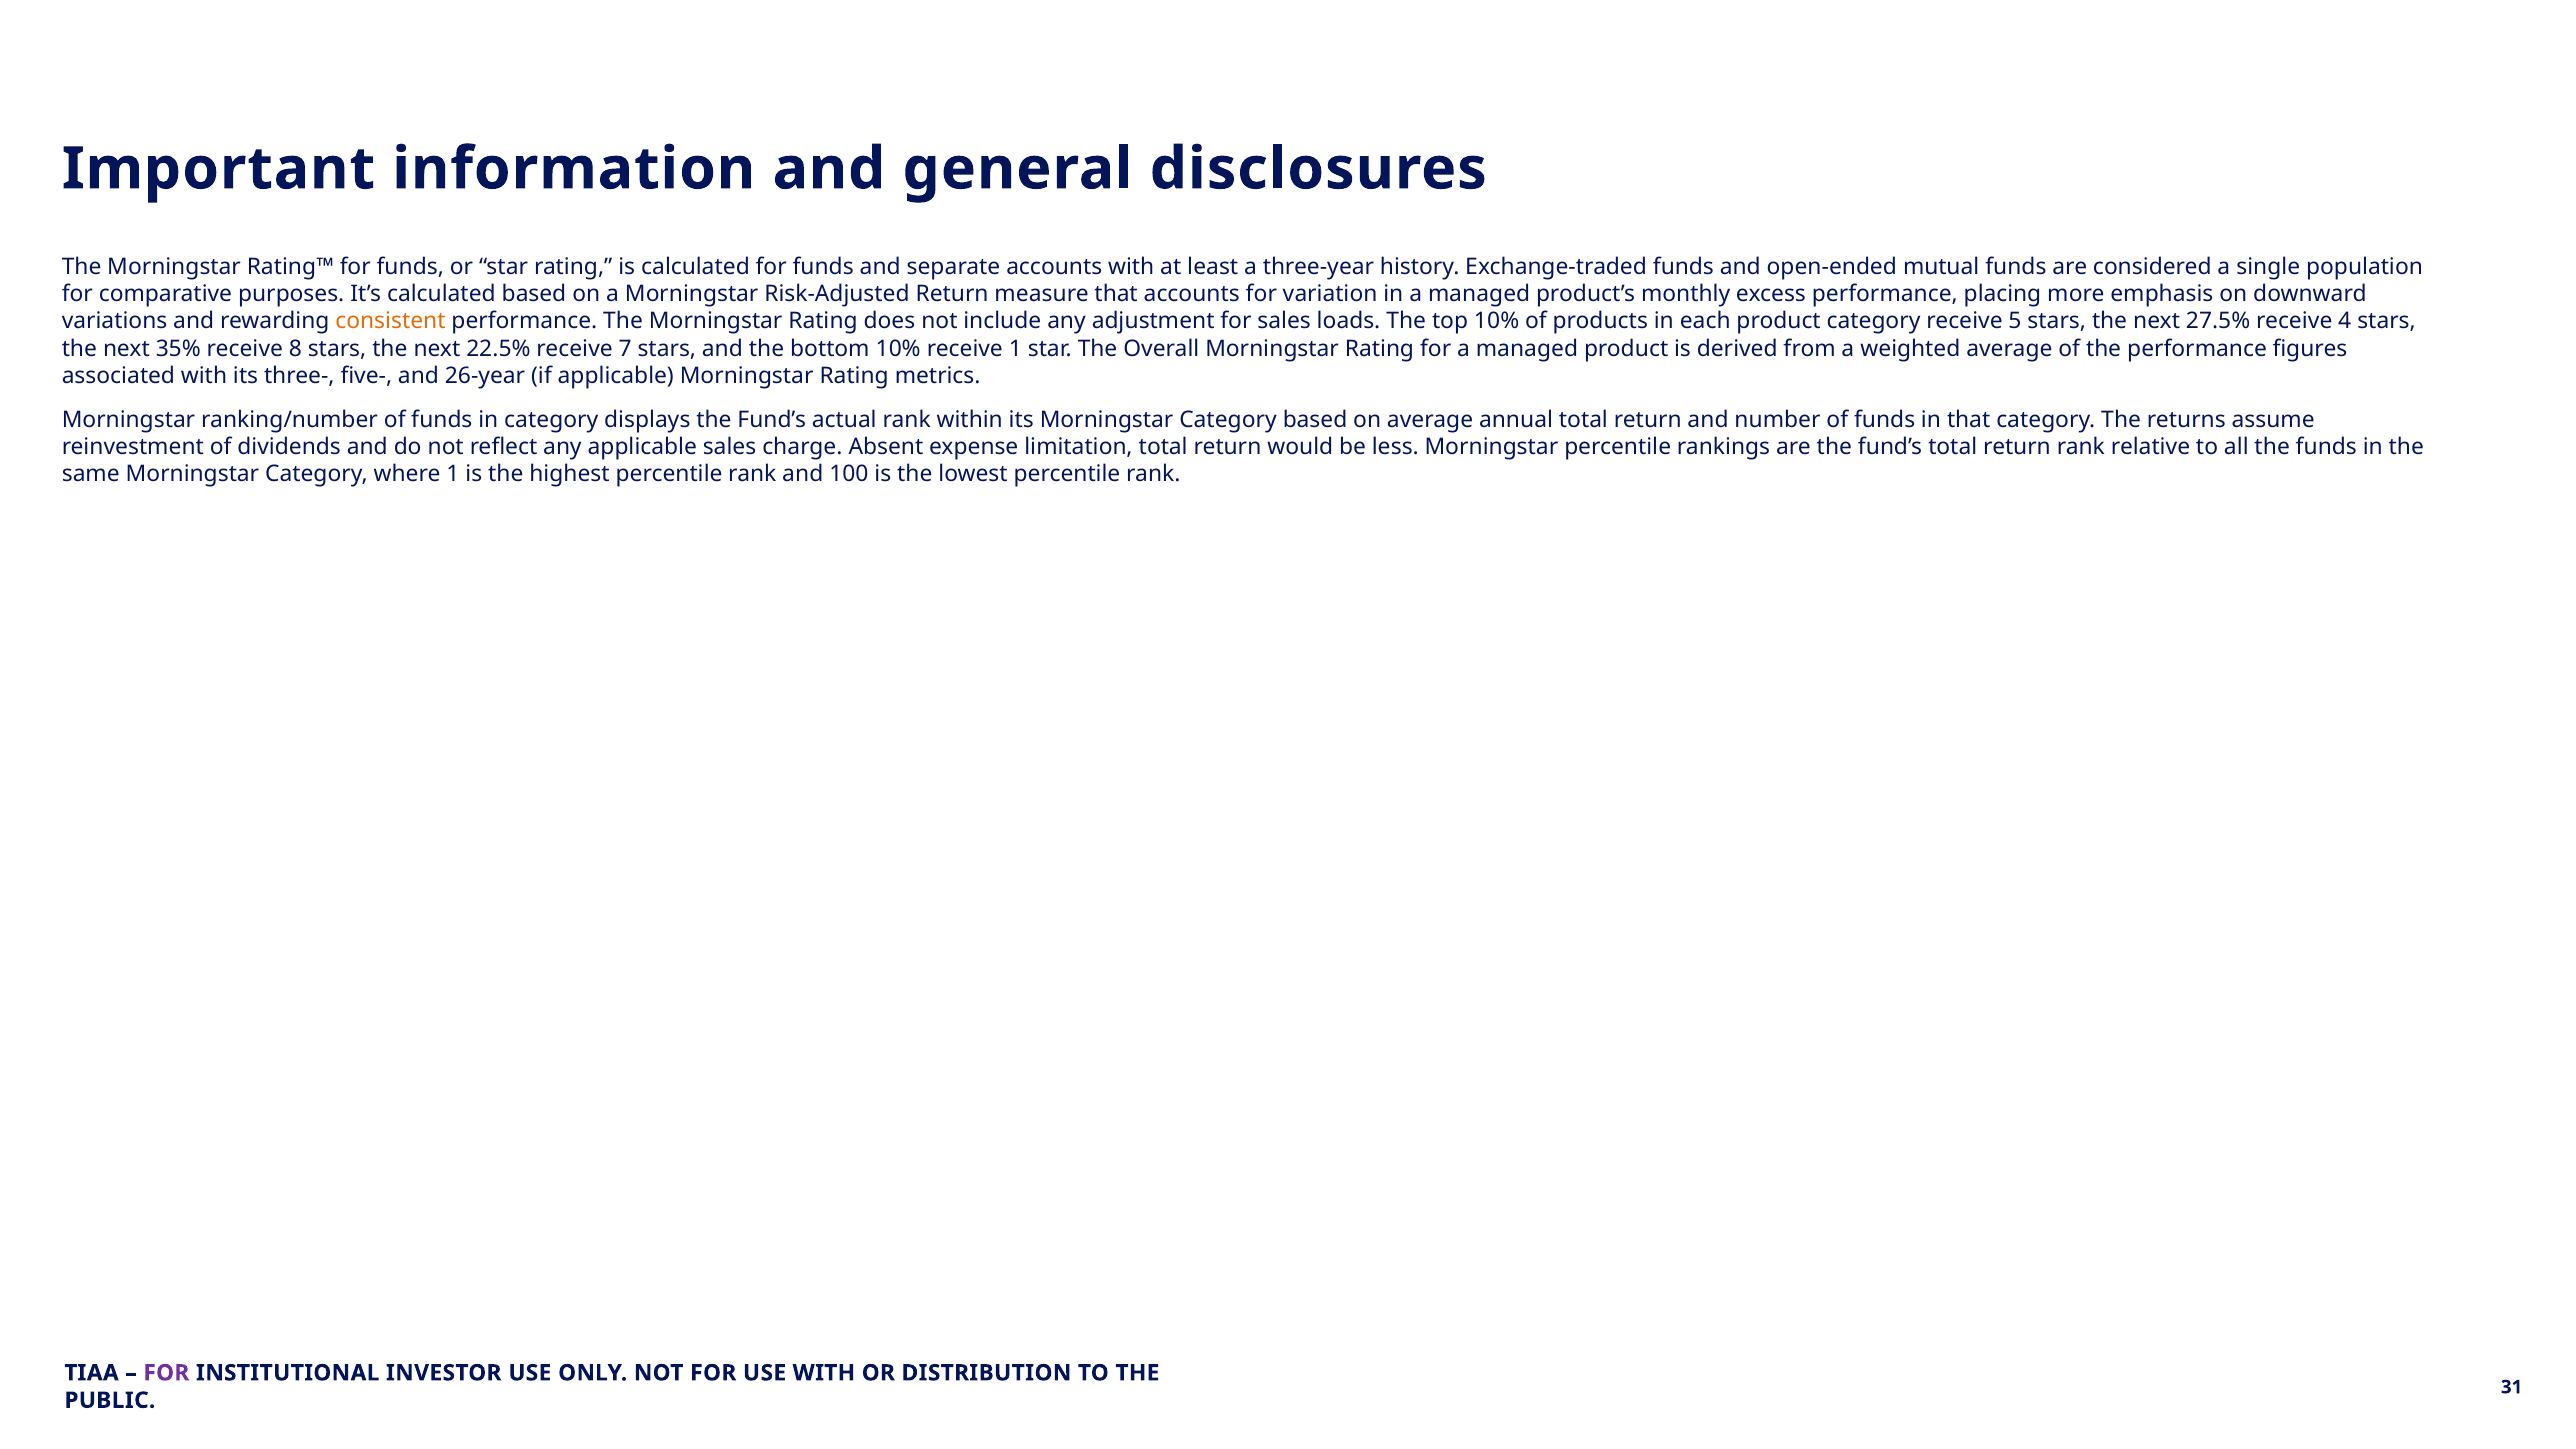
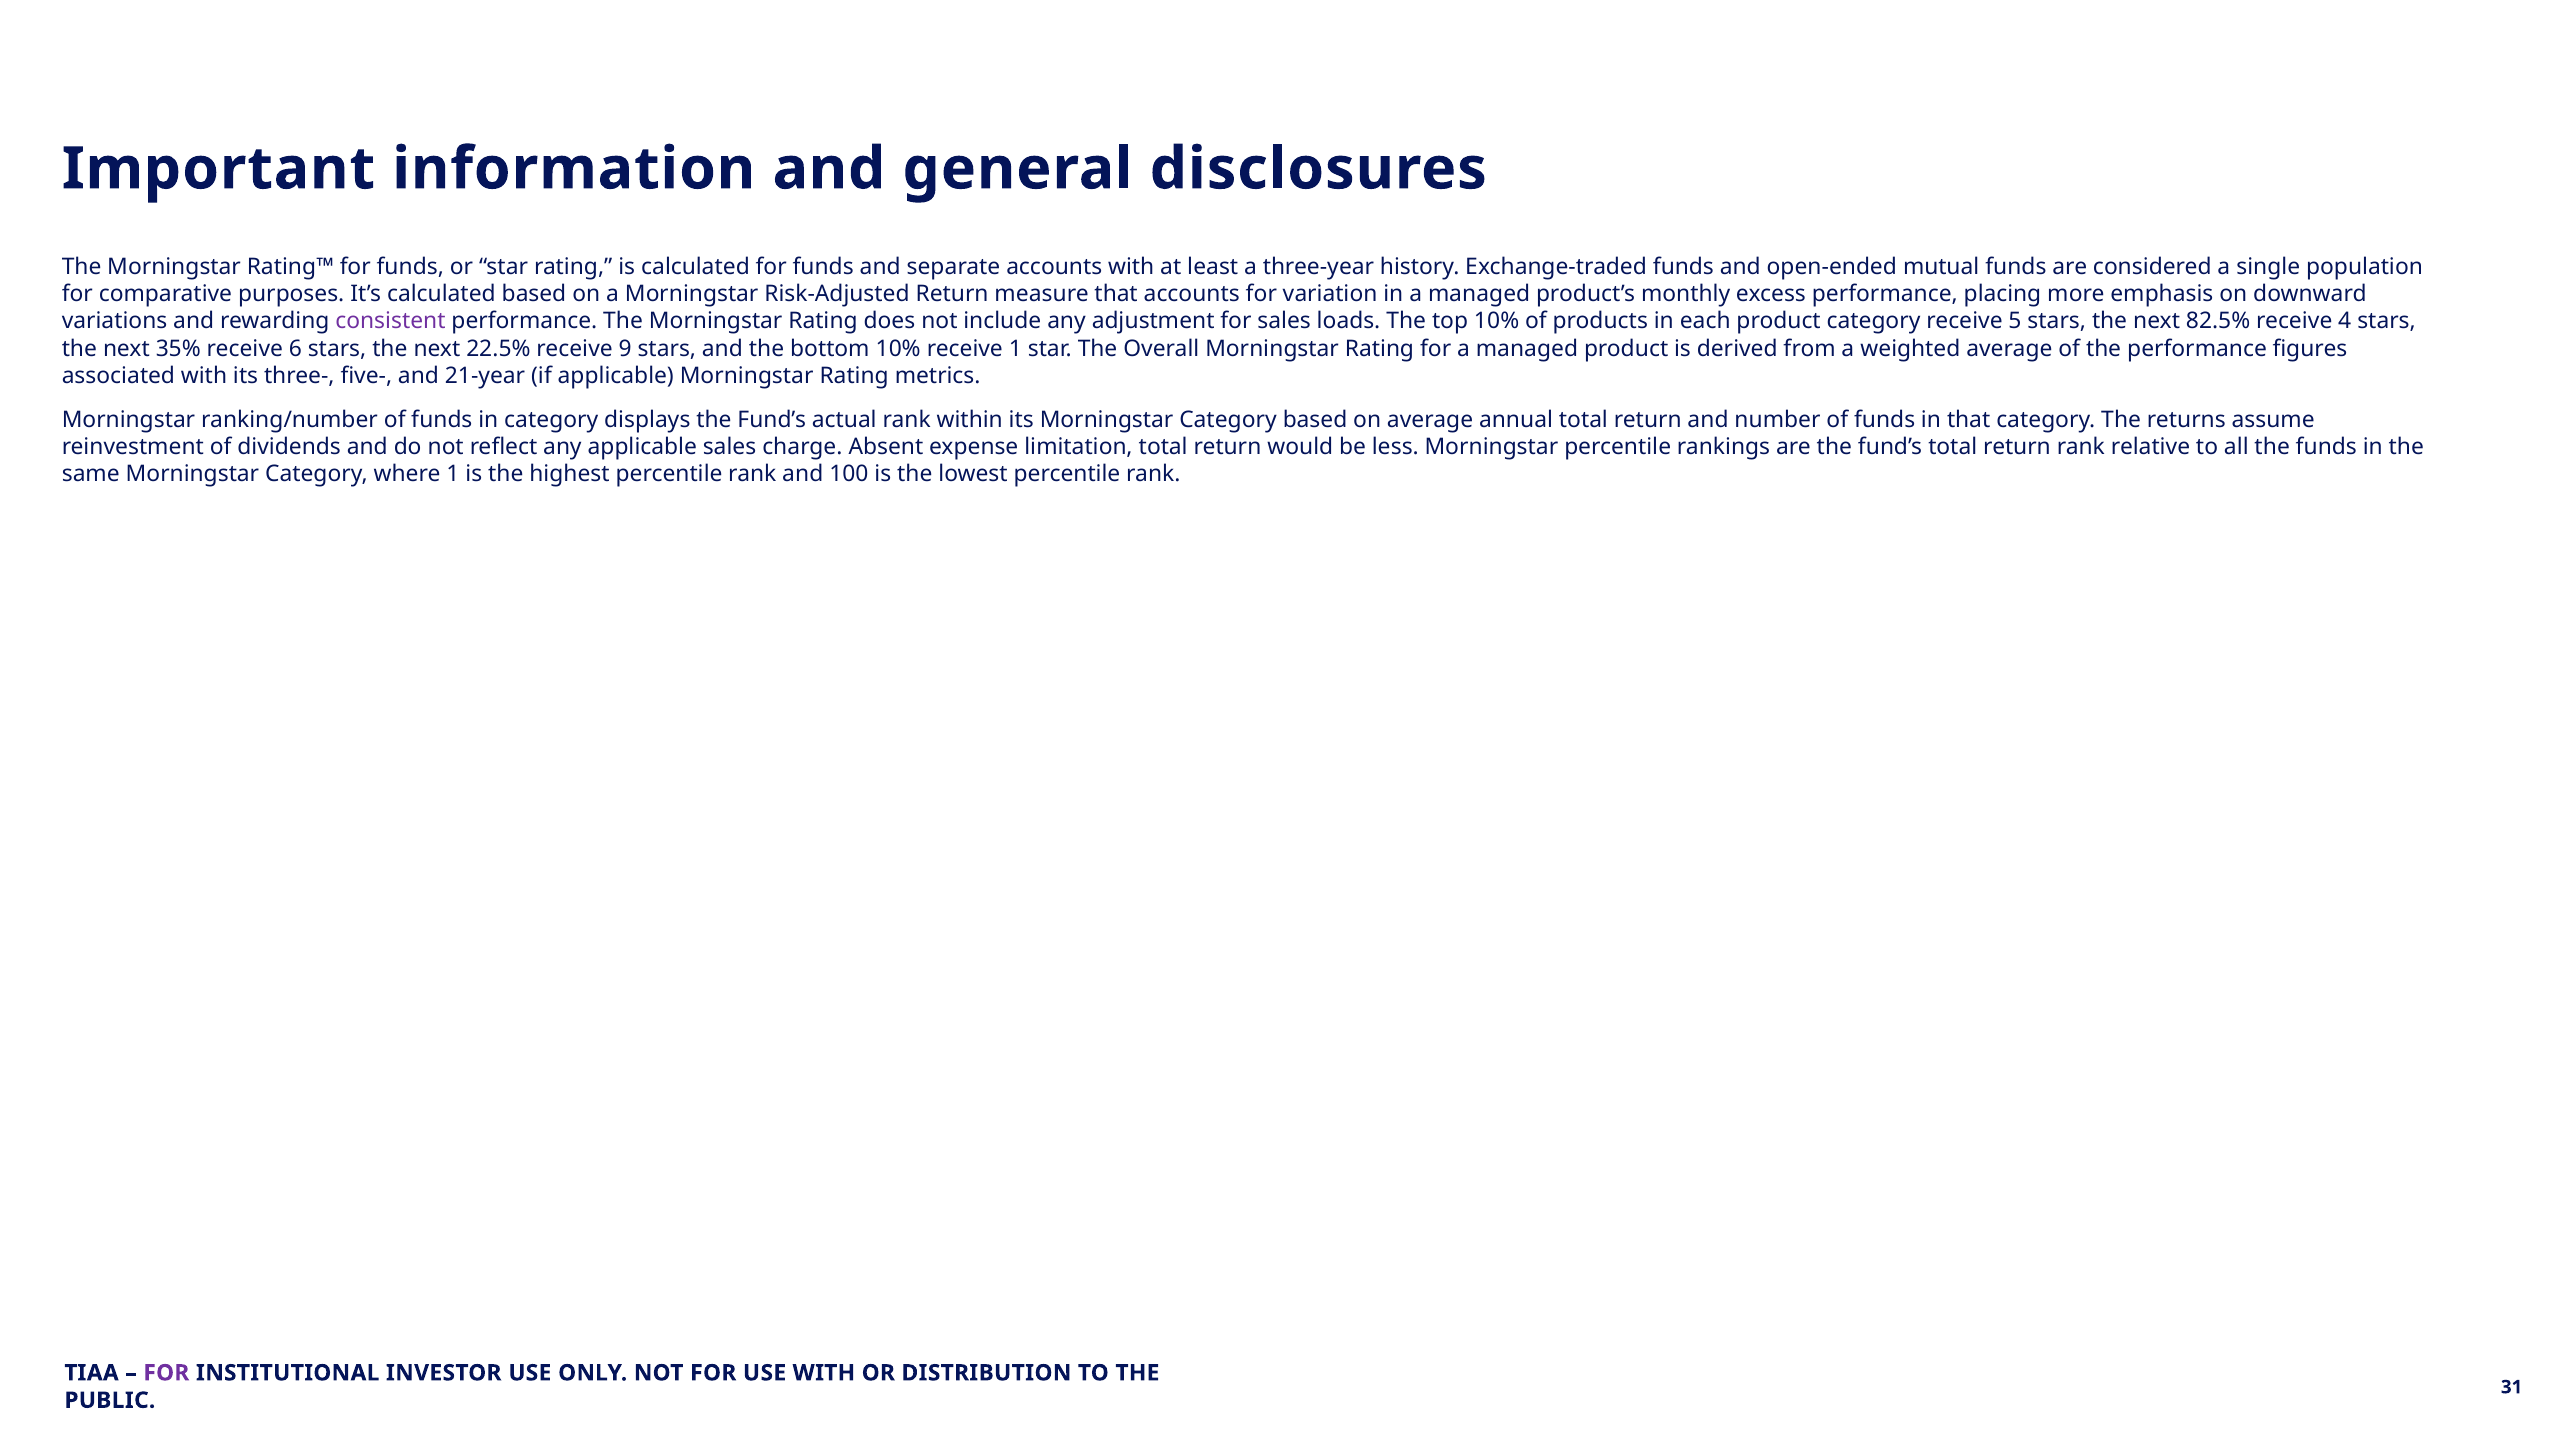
consistent colour: orange -> purple (390, 321)
27.5%: 27.5% -> 82.5% (2218, 321)
8: 8 -> 6 (295, 349)
7: 7 -> 9 (625, 349)
26-year: 26-year -> 21-year (485, 376)
